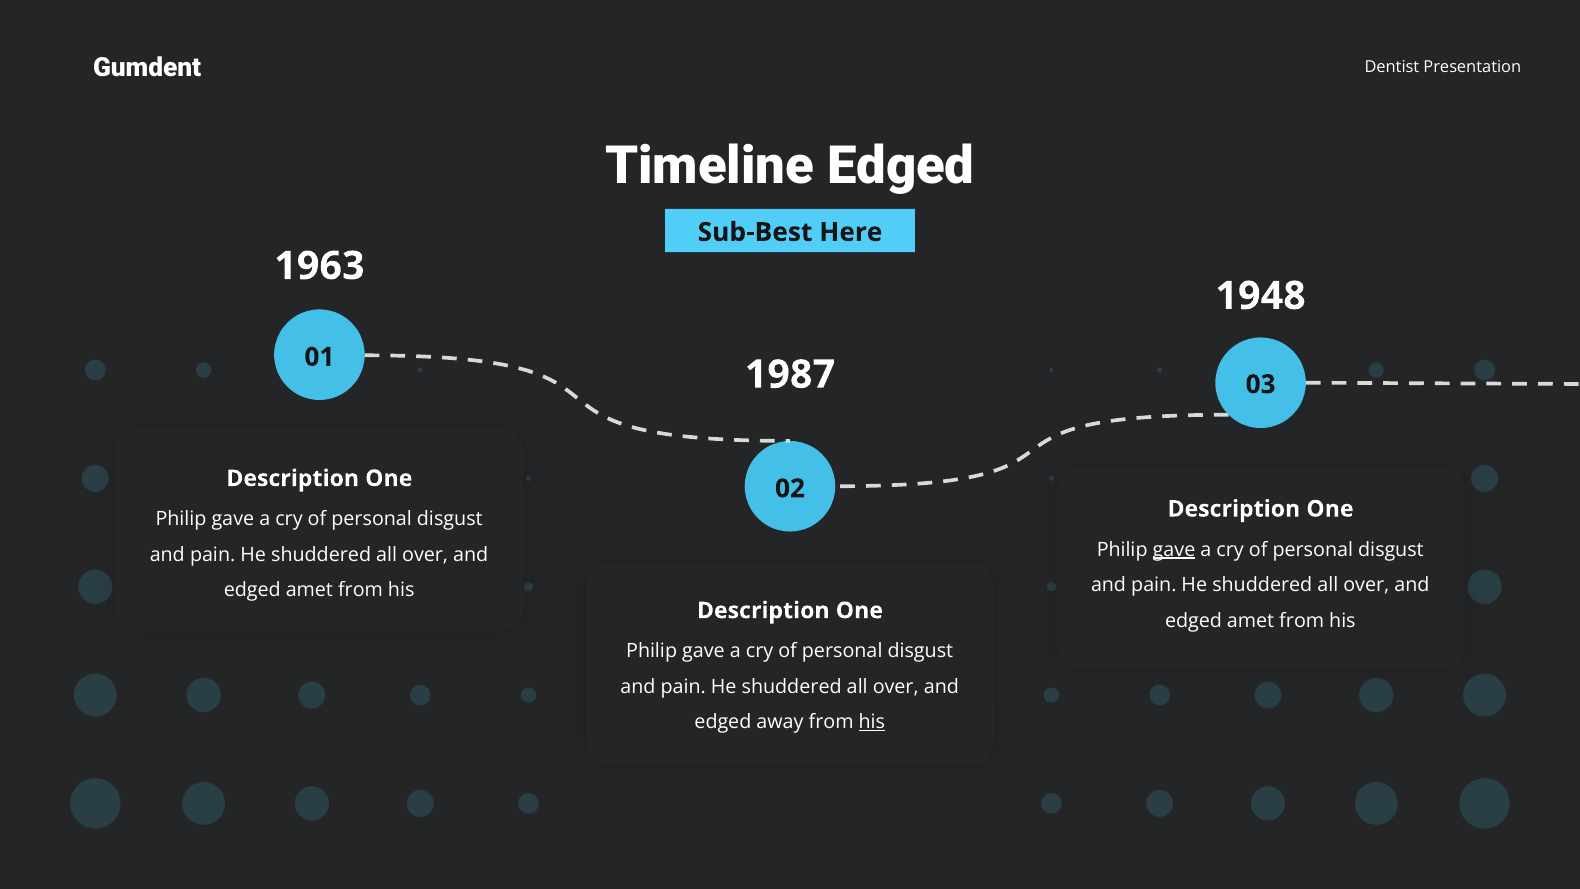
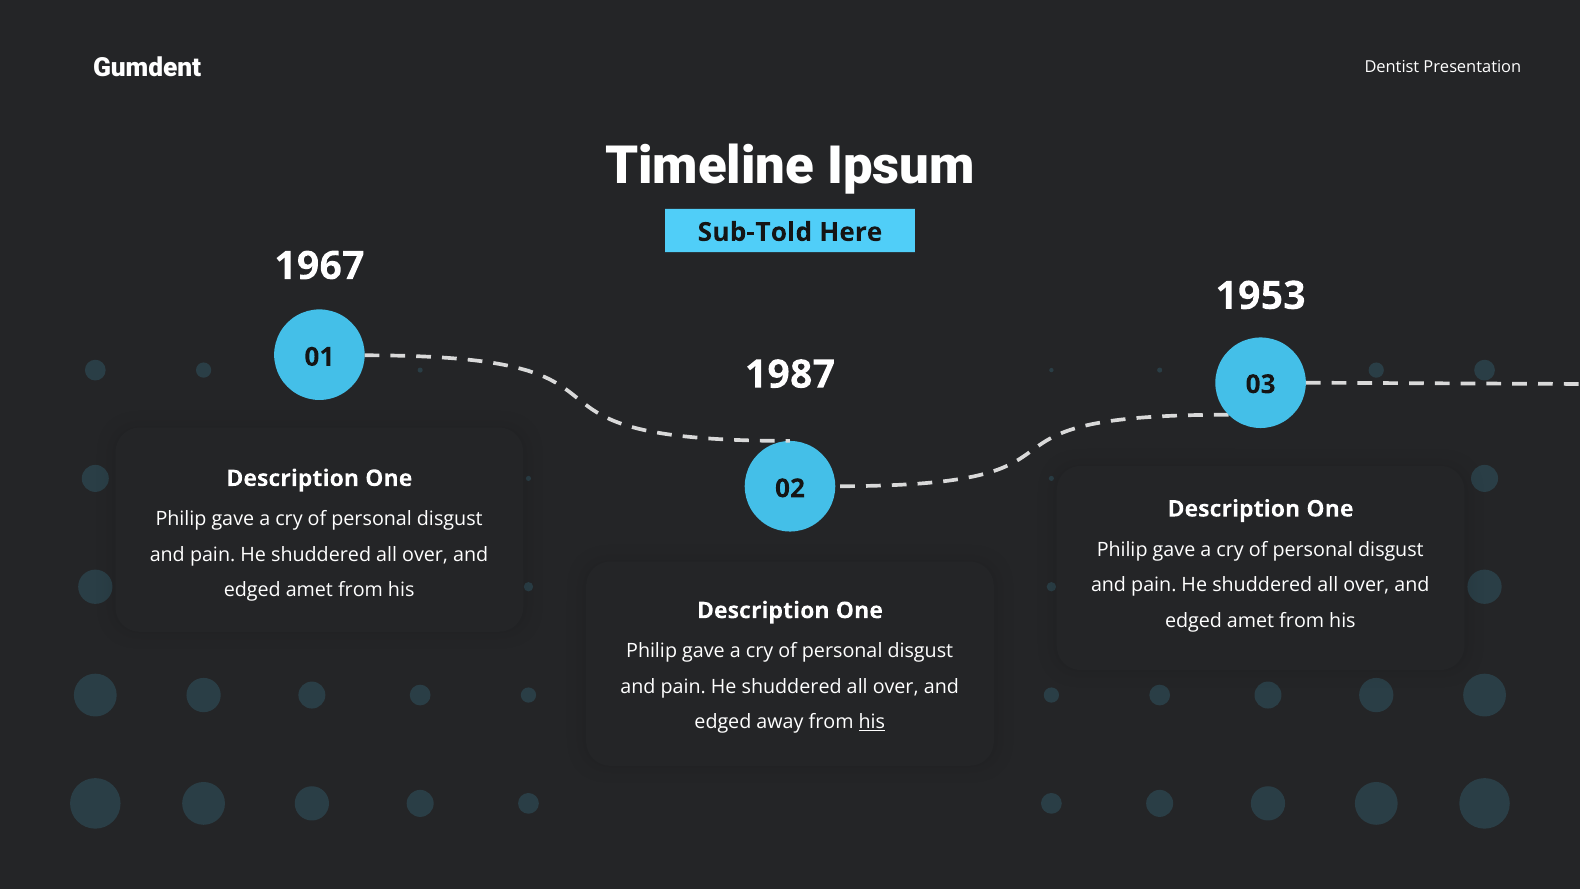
Timeline Edged: Edged -> Ipsum (901, 166)
Sub-Best: Sub-Best -> Sub-Told (755, 232)
1963: 1963 -> 1967 (319, 266)
1948: 1948 -> 1953 (1261, 296)
gave underline: present -> none (1174, 549)
